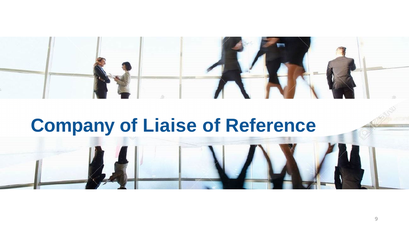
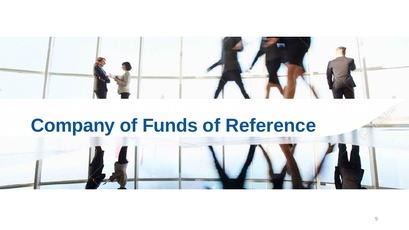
Liaise: Liaise -> Funds (170, 126)
